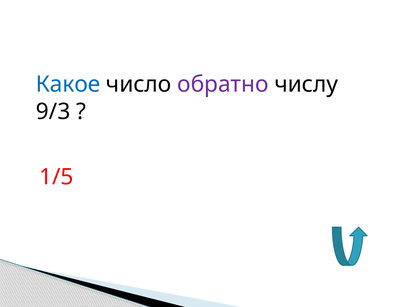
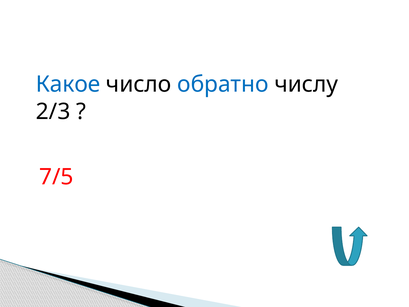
обратно colour: purple -> blue (223, 84)
9/3: 9/3 -> 2/3 (53, 112)
1/5: 1/5 -> 7/5 (56, 177)
